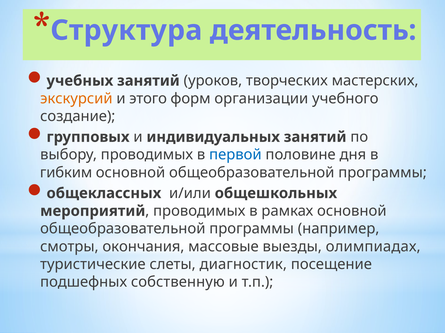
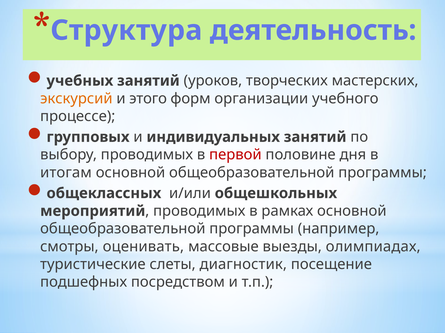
создание: создание -> процессе (78, 117)
первой colour: blue -> red (235, 155)
гибким: гибким -> итогам (66, 173)
окончания: окончания -> оценивать (143, 247)
собственную: собственную -> посредством (178, 283)
